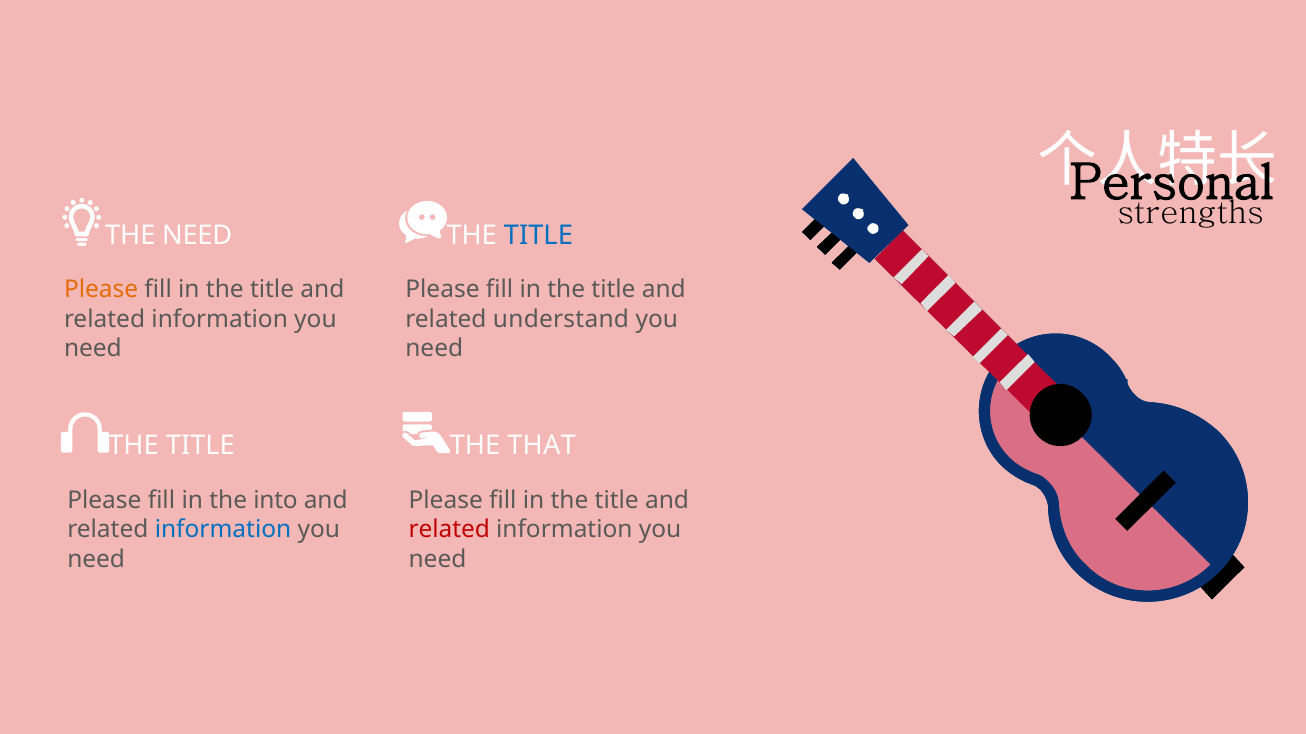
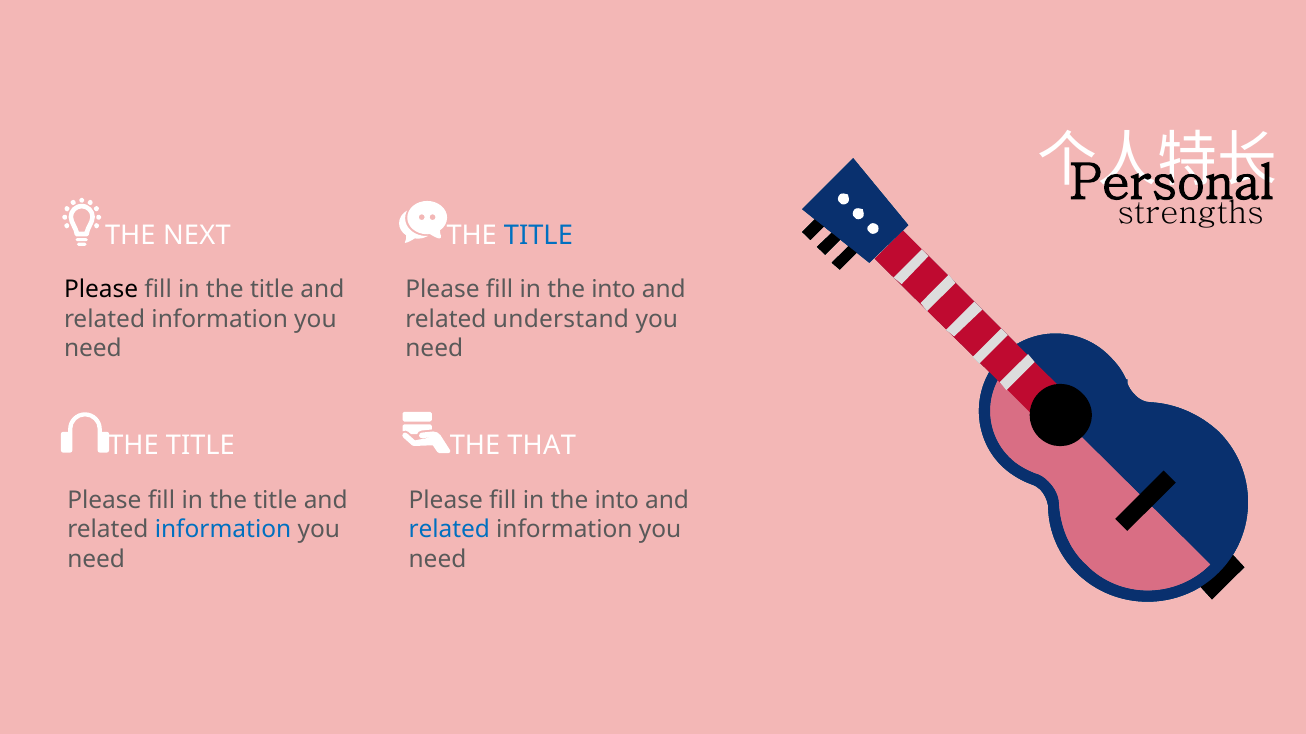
THE NEED: NEED -> NEXT (197, 235)
Please colour: orange -> black (101, 290)
title: title -> into (614, 290)
into: into -> title (275, 501)
title: title -> into (617, 501)
related colour: red -> blue (449, 530)
